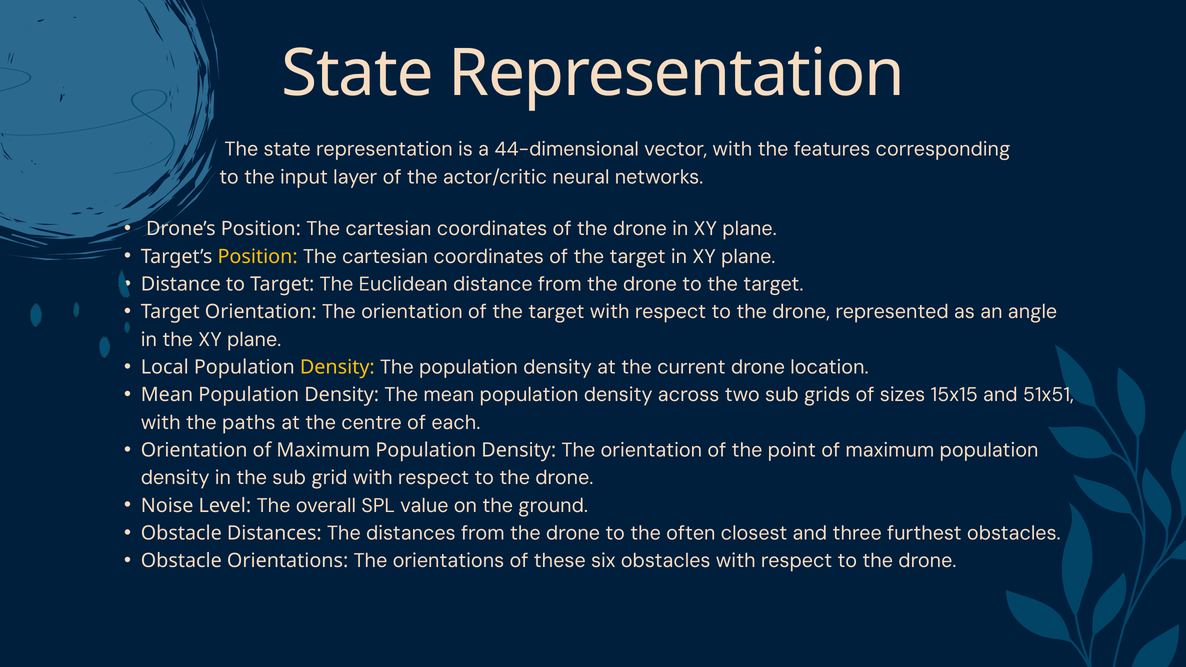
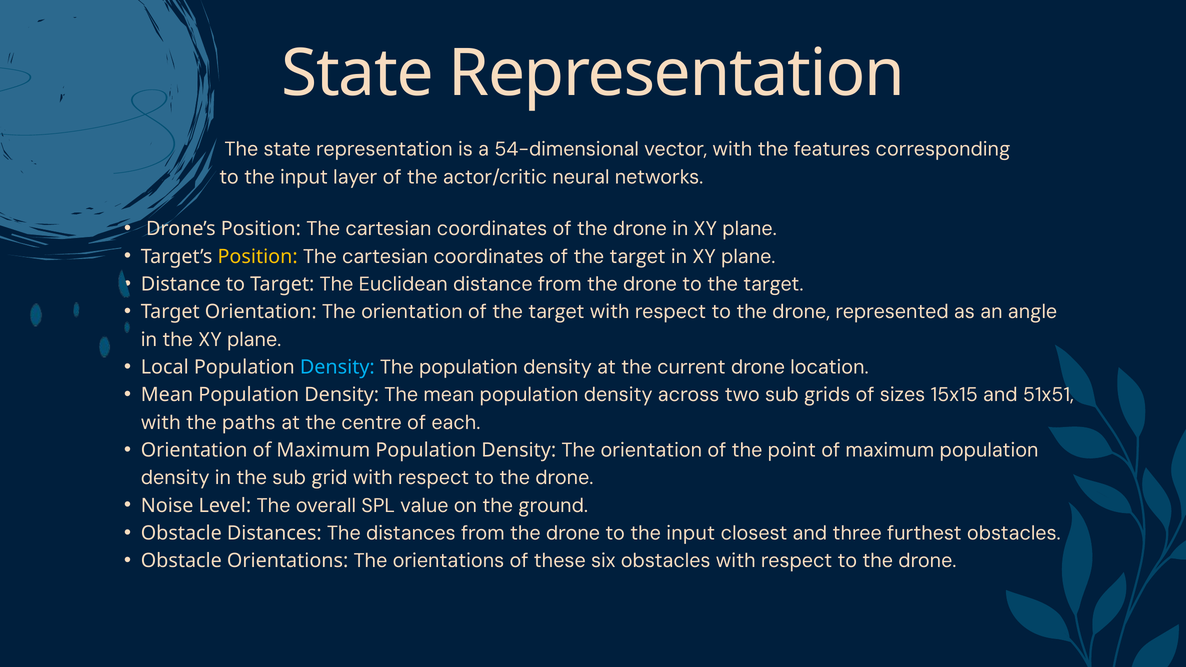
44-dimensional: 44-dimensional -> 54-dimensional (567, 149)
Density colour: yellow -> light blue (337, 367)
drone to the often: often -> input (691, 533)
